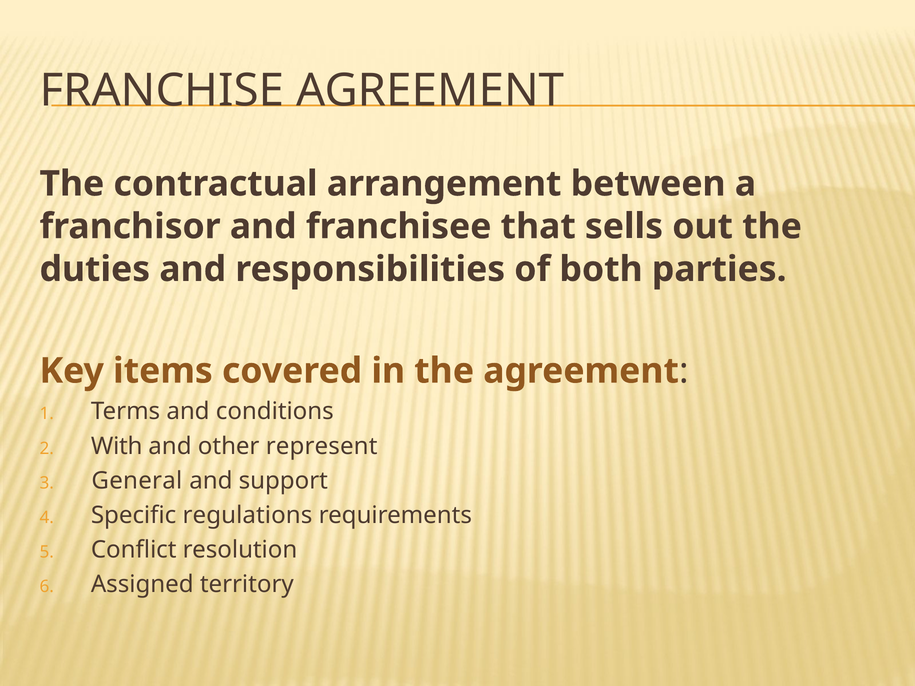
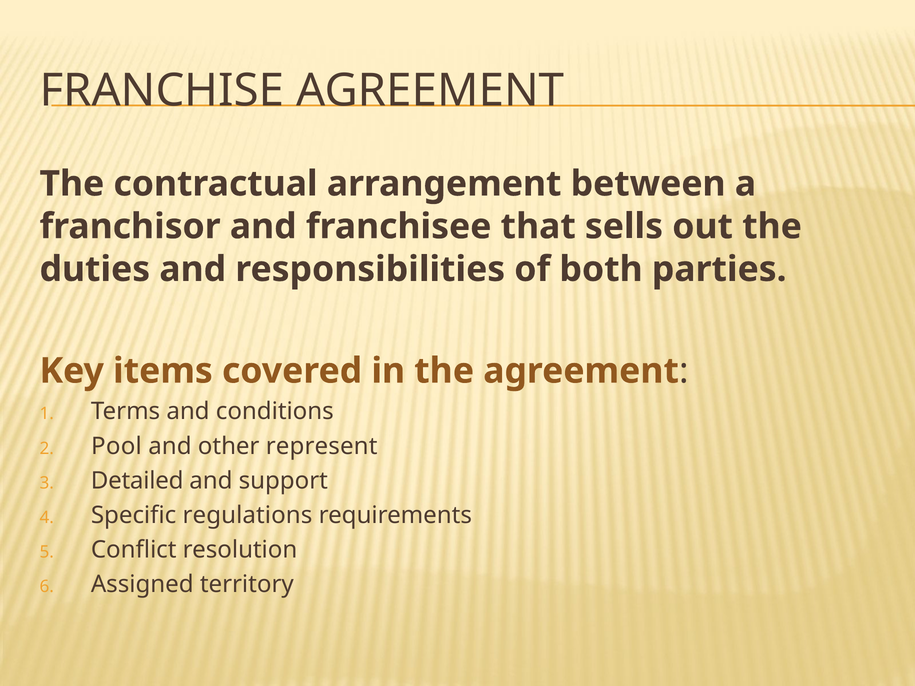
With: With -> Pool (116, 446)
General: General -> Detailed (137, 481)
